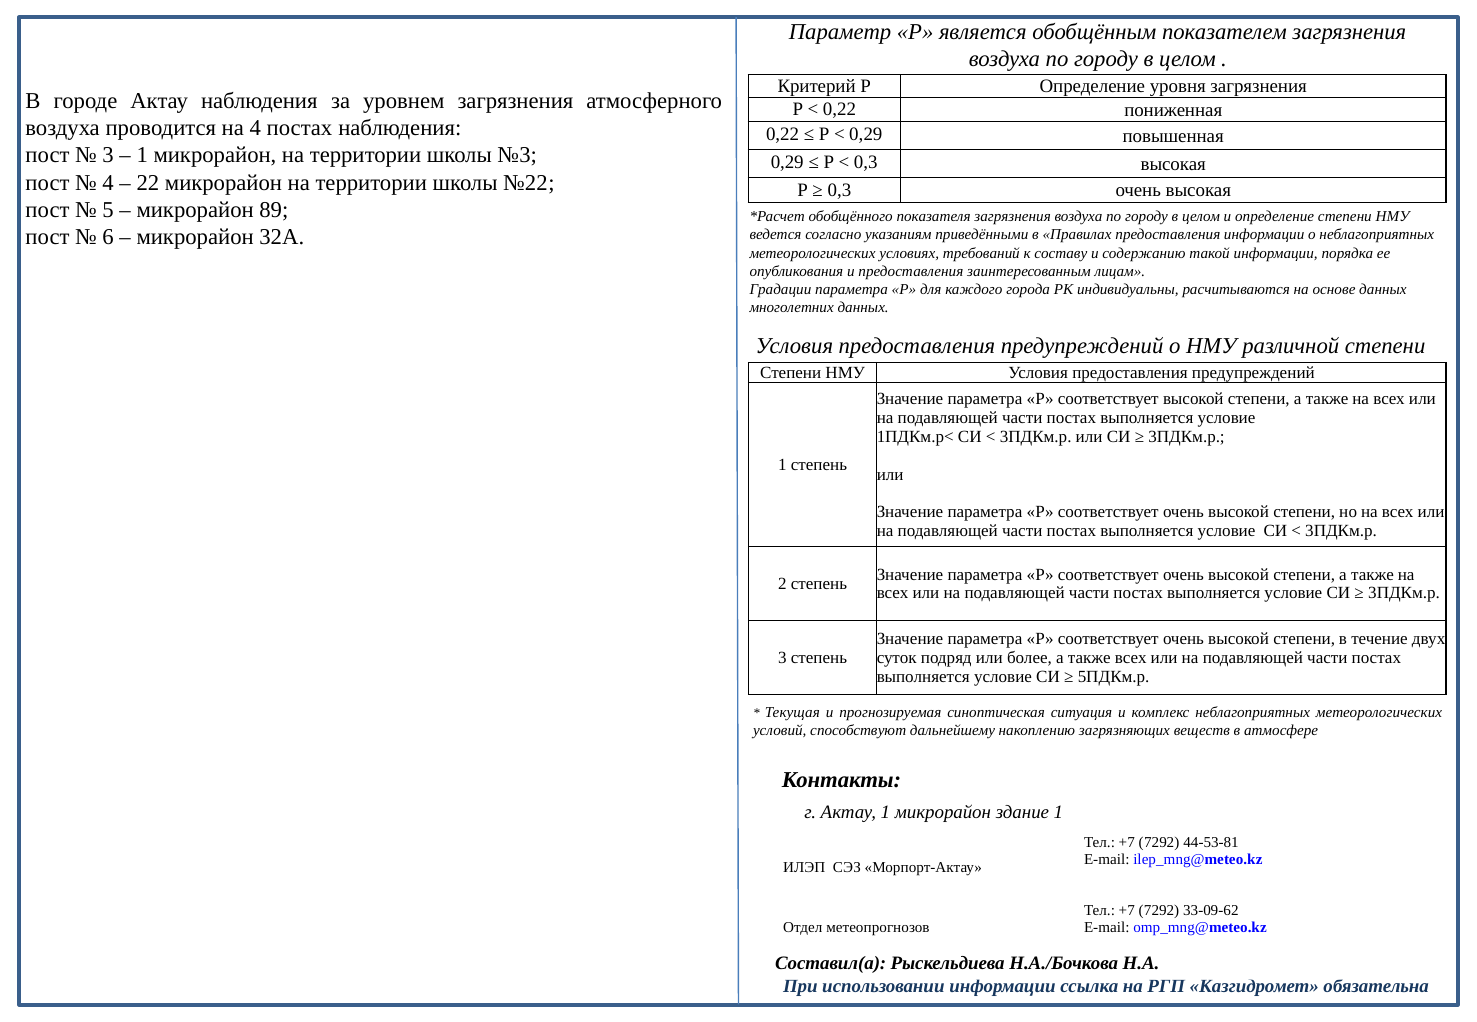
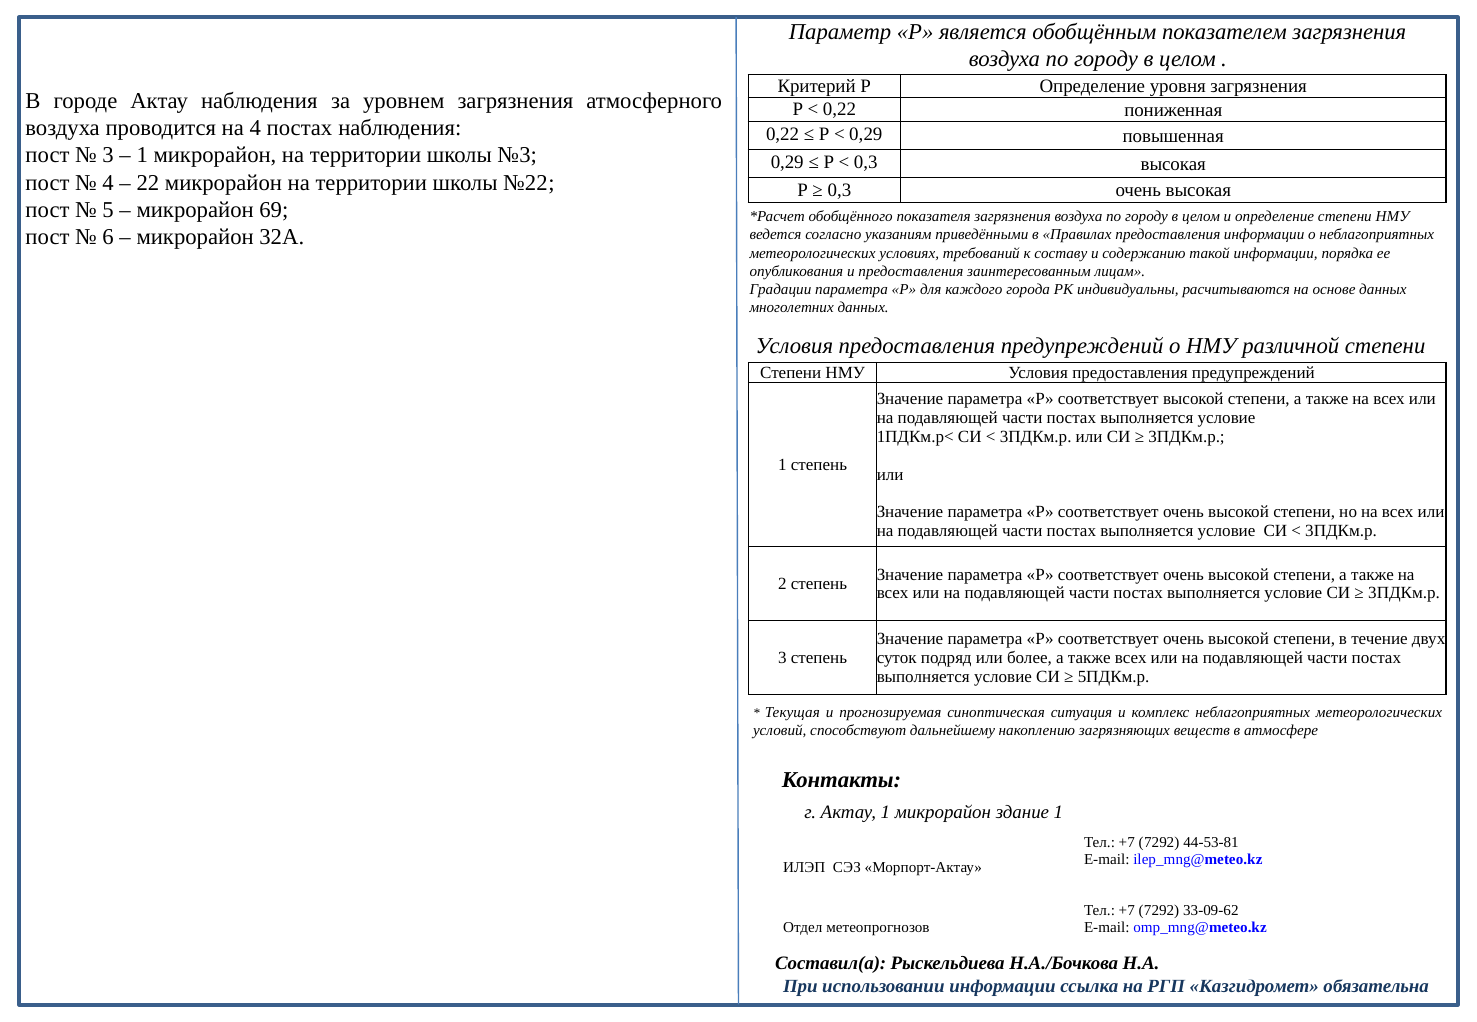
89: 89 -> 69 (274, 210)
